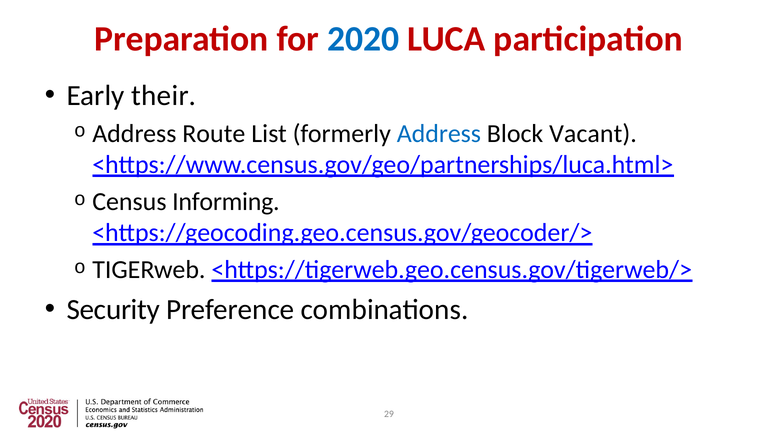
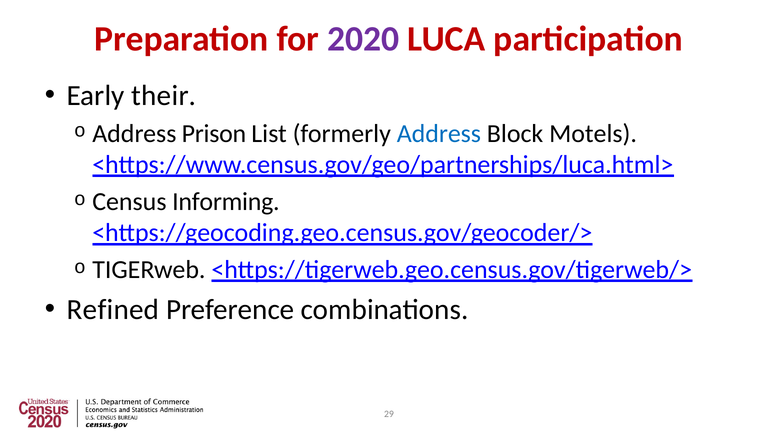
2020 colour: blue -> purple (363, 39)
Route: Route -> Prison (214, 133)
Vacant: Vacant -> Motels (593, 133)
Security: Security -> Refined (113, 309)
